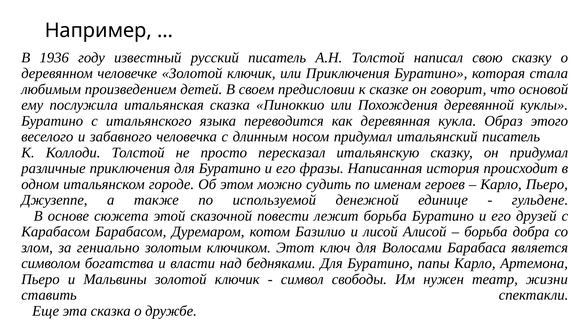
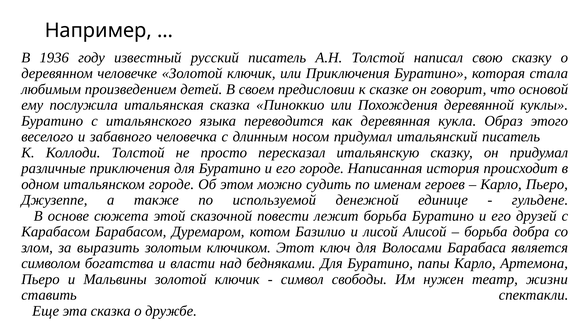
его фразы: фразы -> городе (322, 168)
гениально: гениально -> выразить (108, 247)
